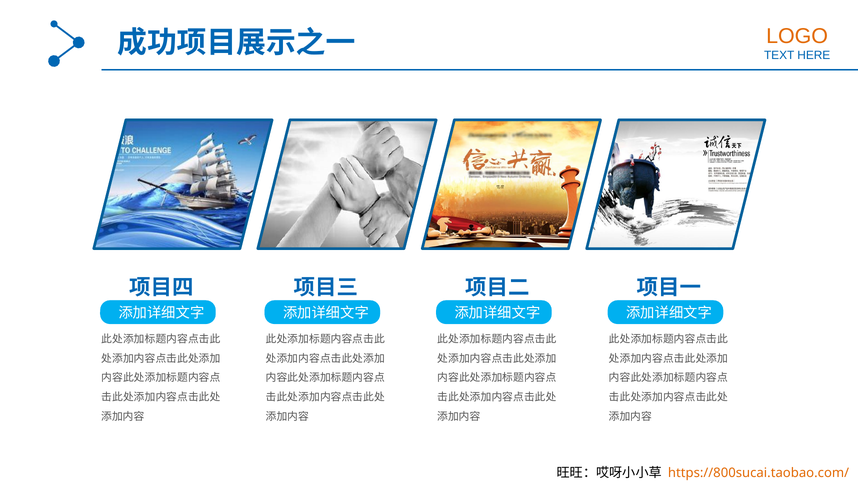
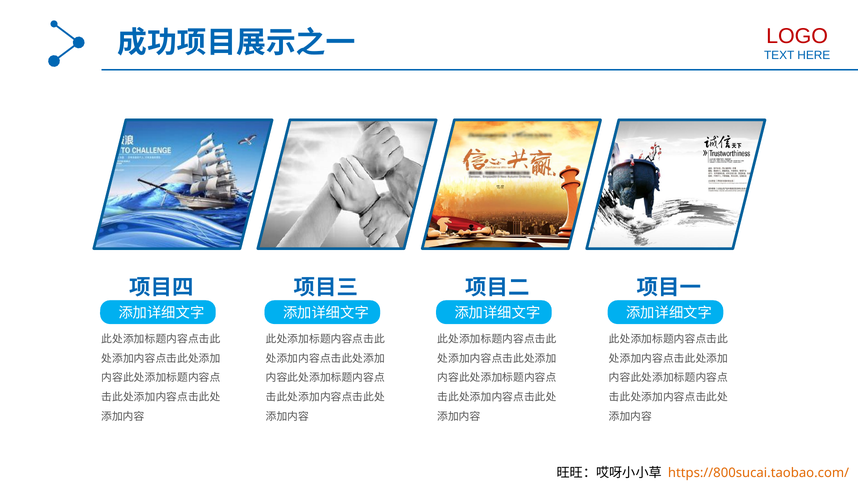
LOGO colour: orange -> red (797, 36)
